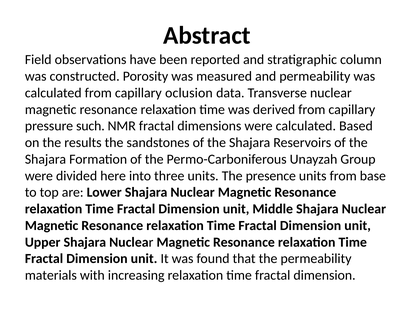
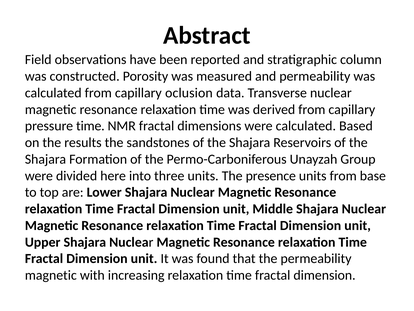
pressure such: such -> time (90, 126)
materials: materials -> magnetic (51, 275)
